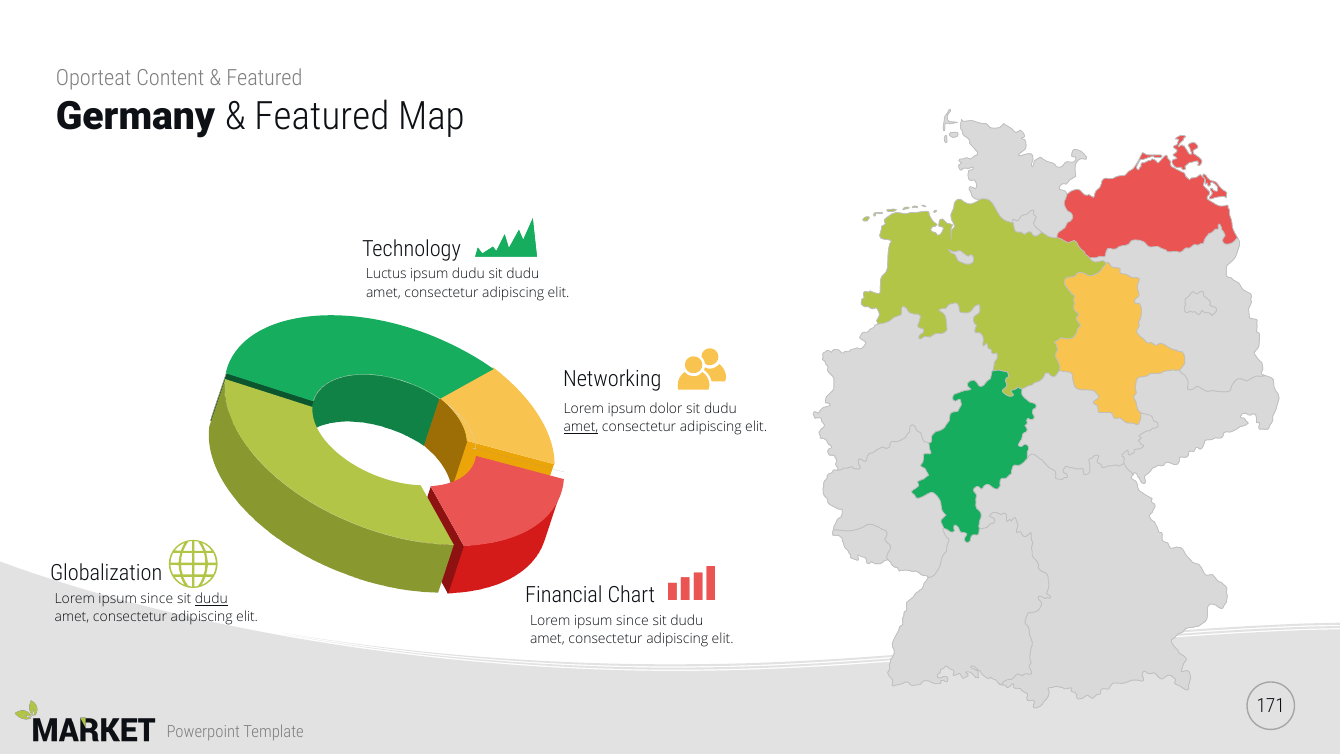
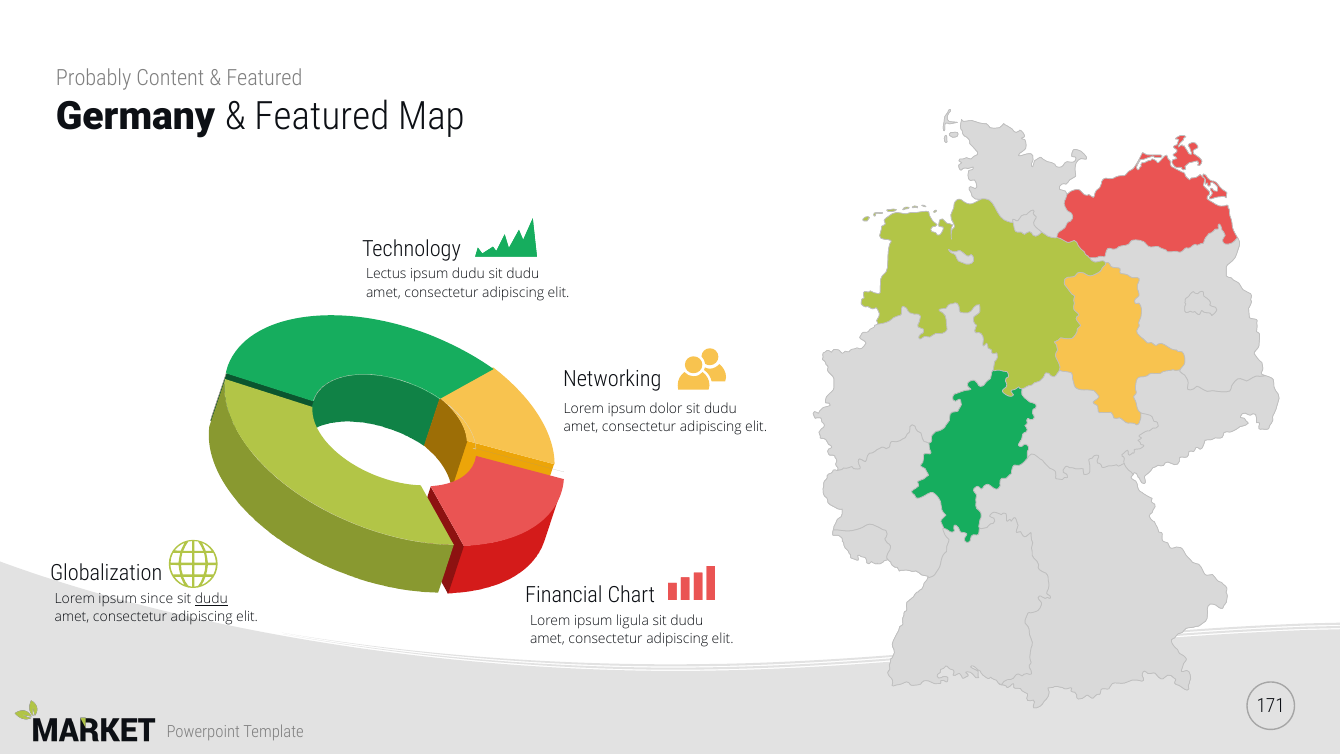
Oporteat: Oporteat -> Probably (94, 78)
Luctus: Luctus -> Lectus (386, 274)
amet underline: present -> none (581, 427)
since: since -> ligula (632, 620)
